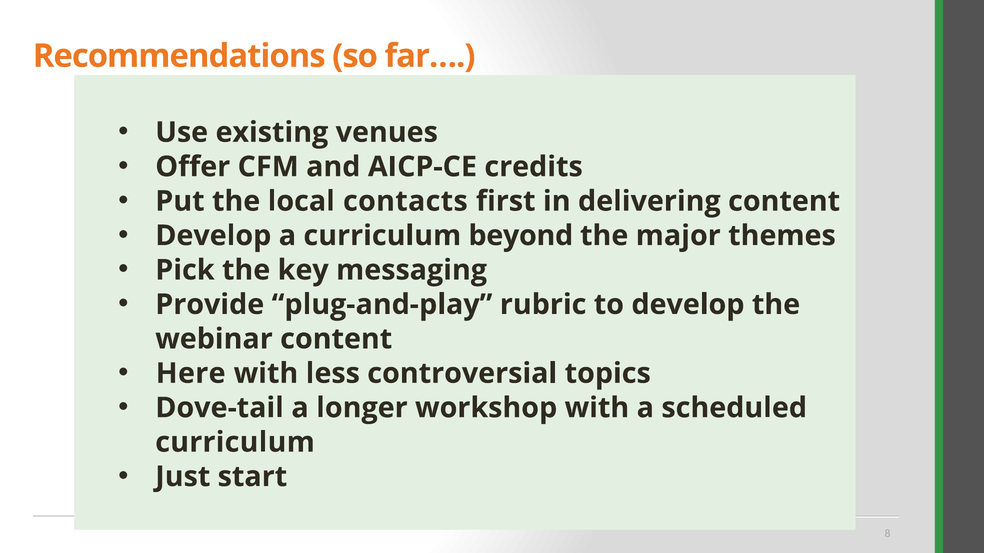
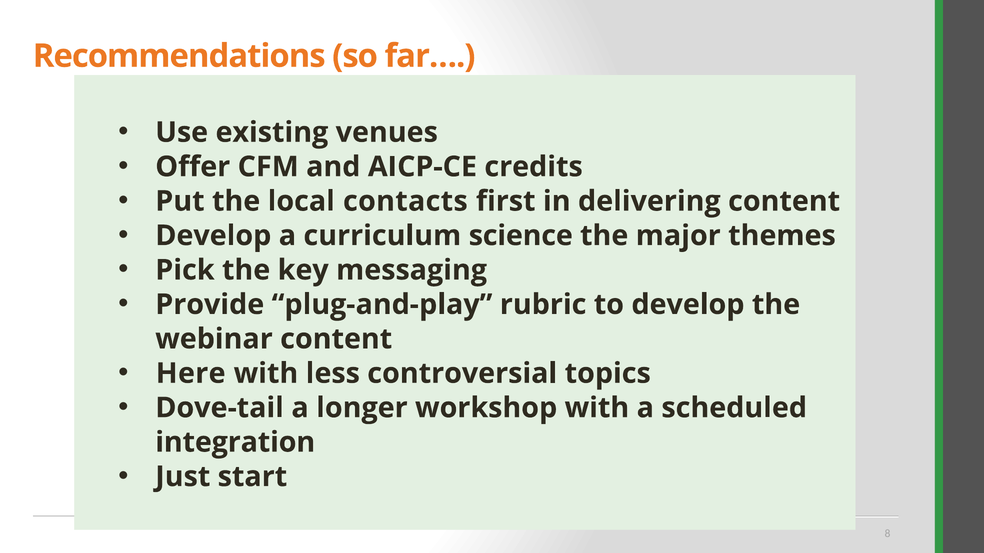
beyond: beyond -> science (521, 236)
curriculum: curriculum -> integration (235, 443)
